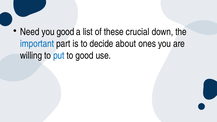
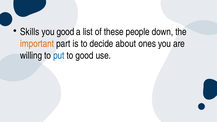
Need: Need -> Skills (30, 32)
crucial: crucial -> people (138, 32)
important colour: blue -> orange (37, 44)
